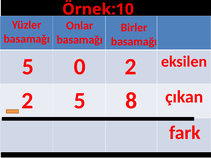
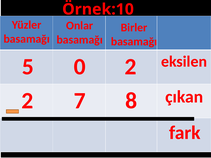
2 5: 5 -> 7 (80, 101)
